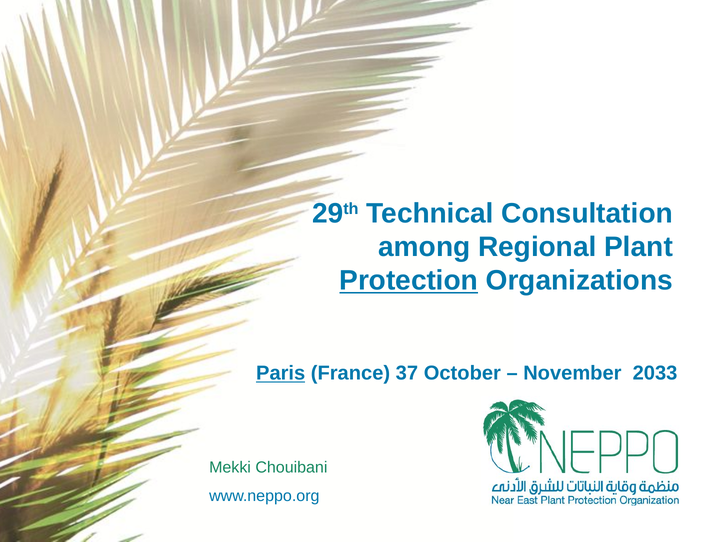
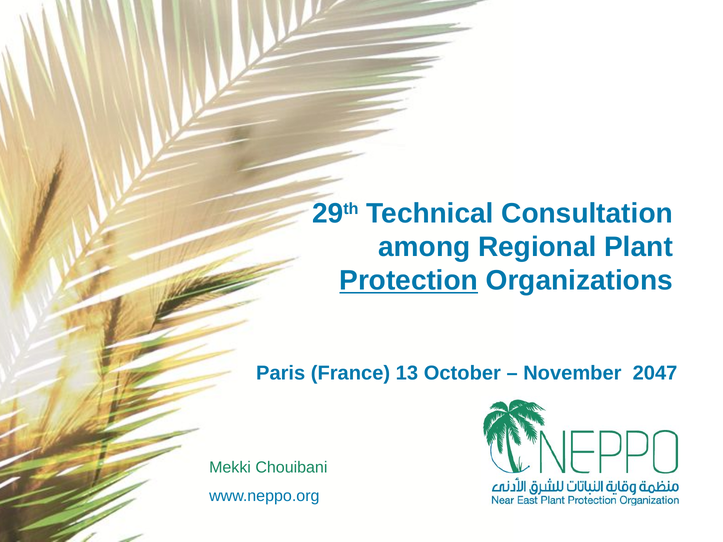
Paris underline: present -> none (281, 373)
37: 37 -> 13 (407, 373)
2033: 2033 -> 2047 (655, 373)
